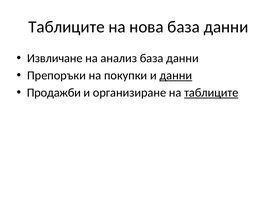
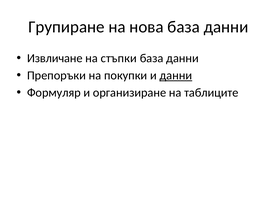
Таблиците: Таблиците -> Групиране (66, 27)
анализ: анализ -> стъпки (119, 58)
Продажби: Продажби -> Формуляр (54, 93)
таблиците underline: present -> none (211, 93)
